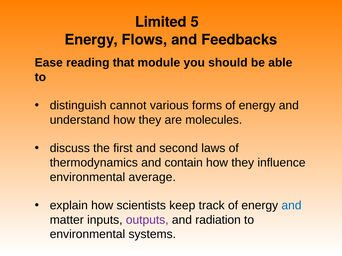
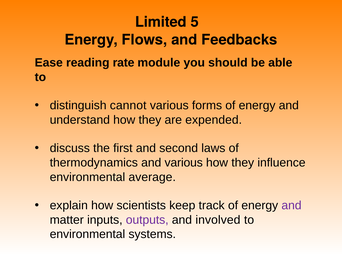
that: that -> rate (124, 63)
molecules: molecules -> expended (214, 120)
and contain: contain -> various (184, 163)
and colour: blue -> purple (291, 206)
radiation: radiation -> involved (218, 220)
